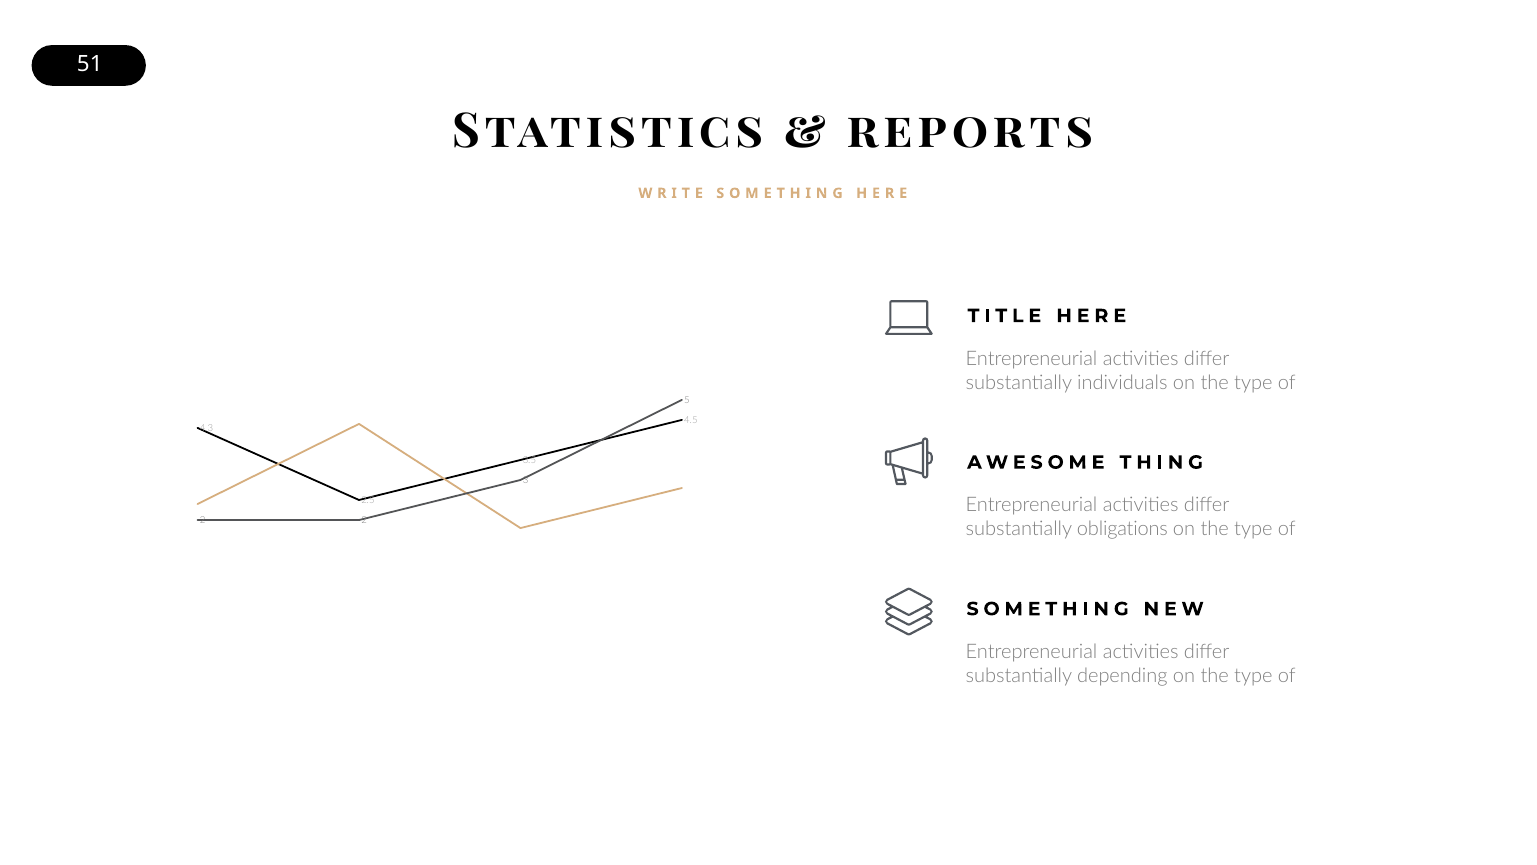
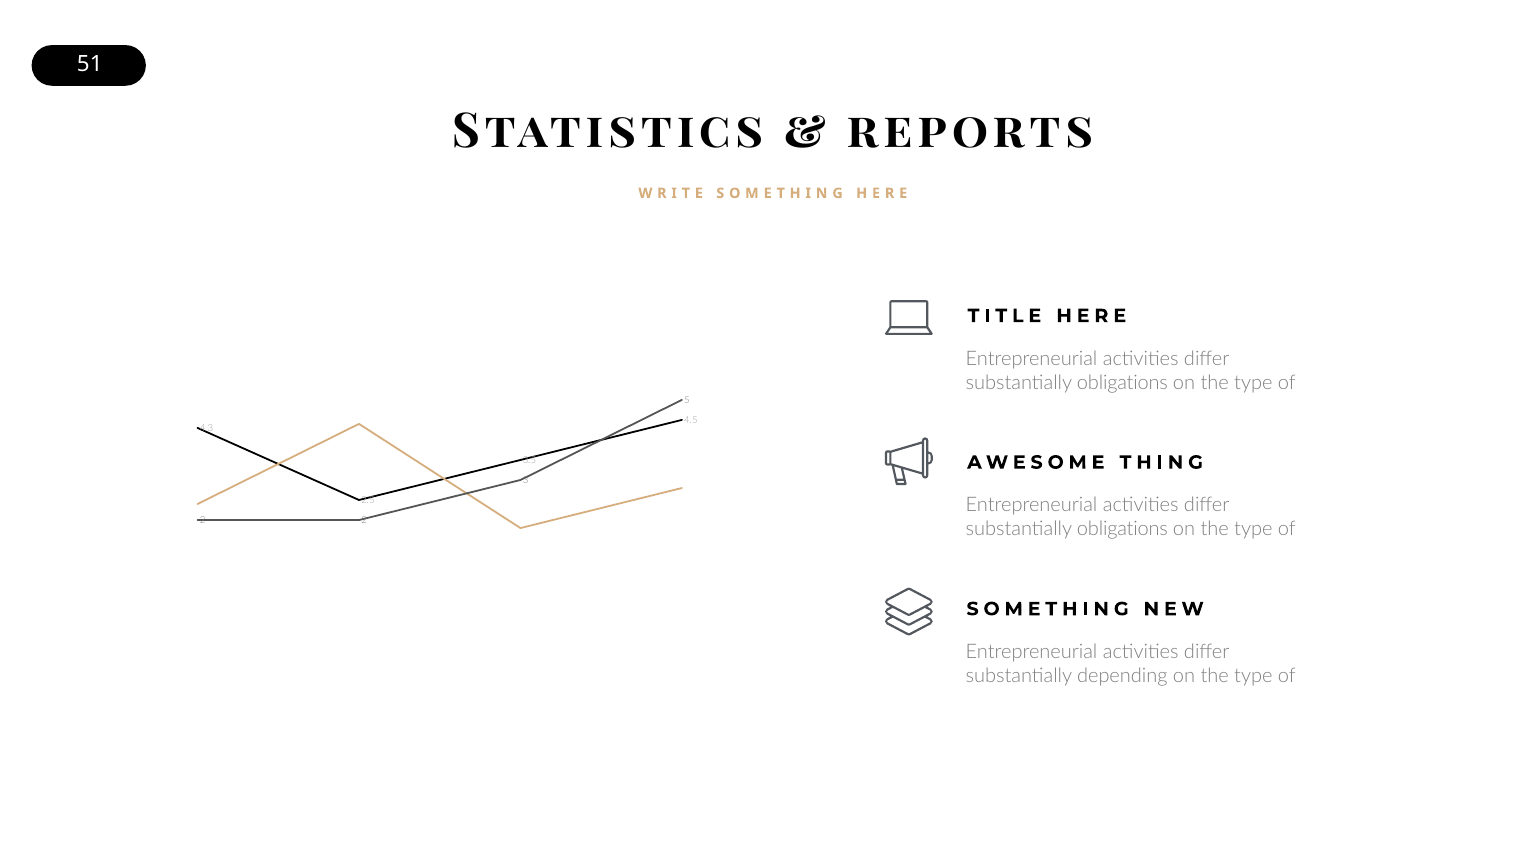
individuals: individuals -> obligations (1122, 383)
